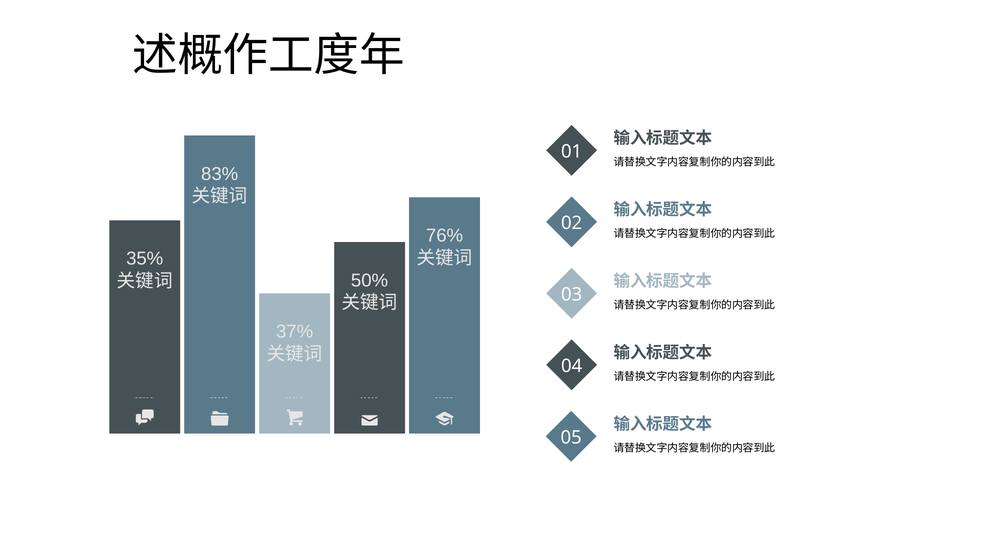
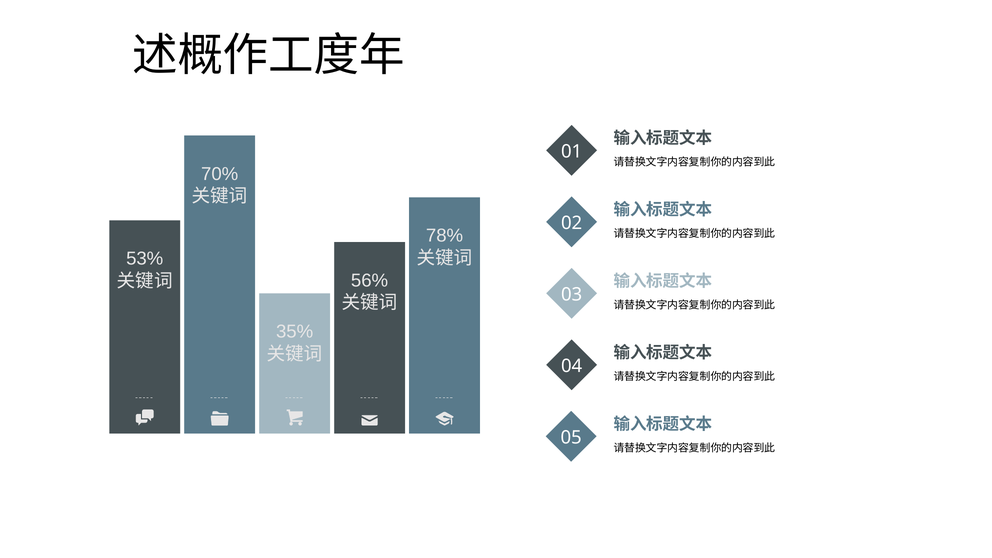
83%: 83% -> 70% (220, 174)
76%: 76% -> 78% (445, 236)
35%: 35% -> 53% (145, 259)
50%: 50% -> 56% (370, 280)
37%: 37% -> 35% (295, 332)
